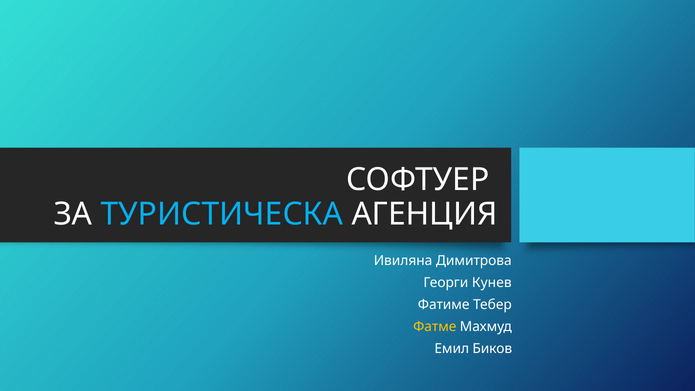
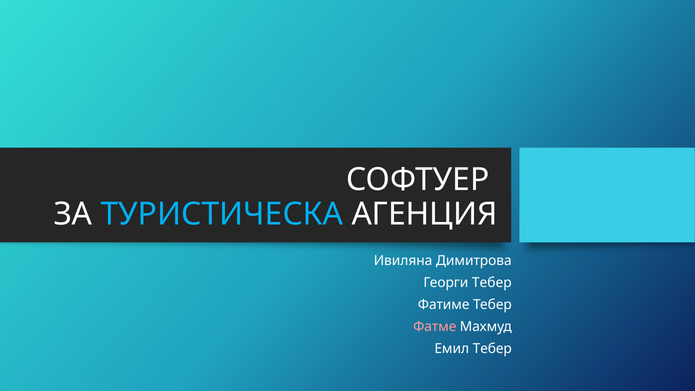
Георги Кунев: Кунев -> Тебер (492, 283)
Фатме colour: yellow -> pink (435, 327)
Емил Биков: Биков -> Тебер (492, 349)
